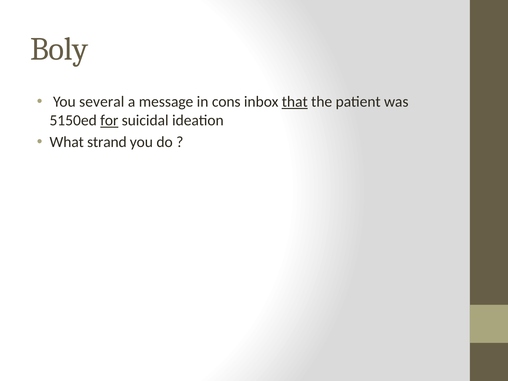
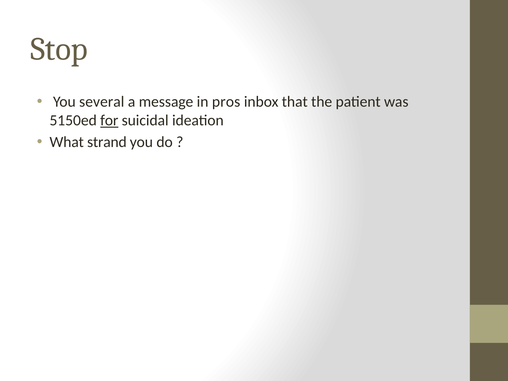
Boly: Boly -> Stop (59, 49)
cons: cons -> pros (226, 102)
that underline: present -> none (295, 102)
